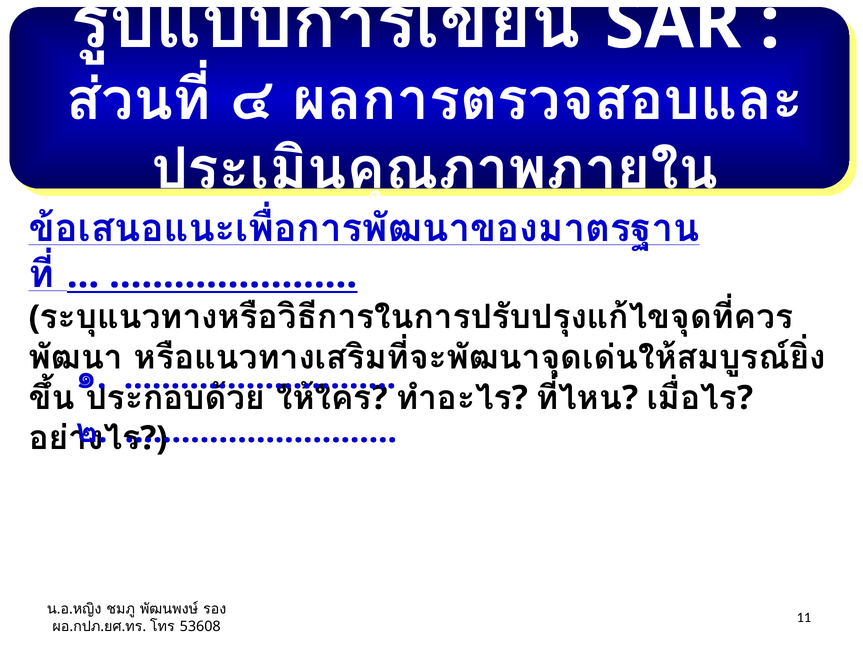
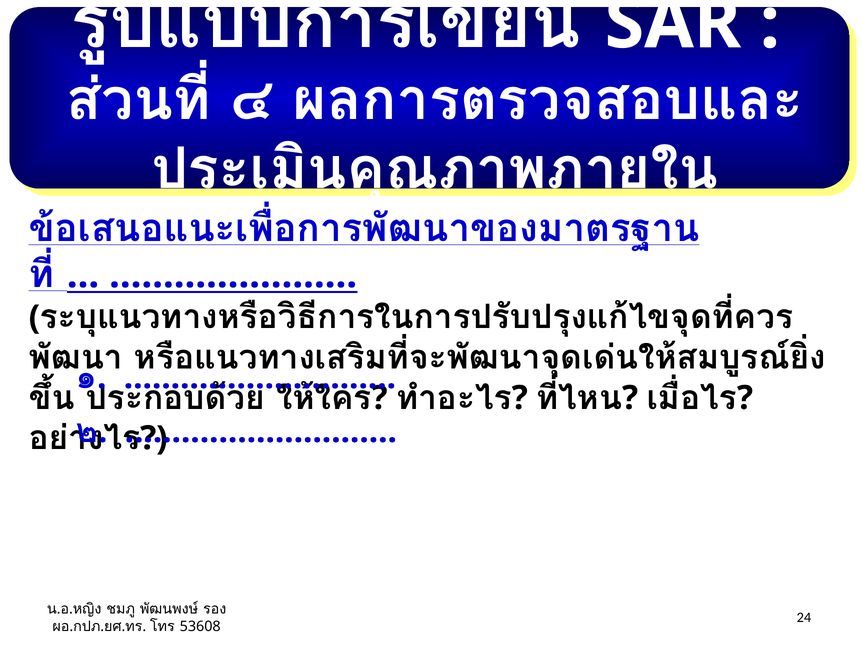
11: 11 -> 24 (804, 618)
